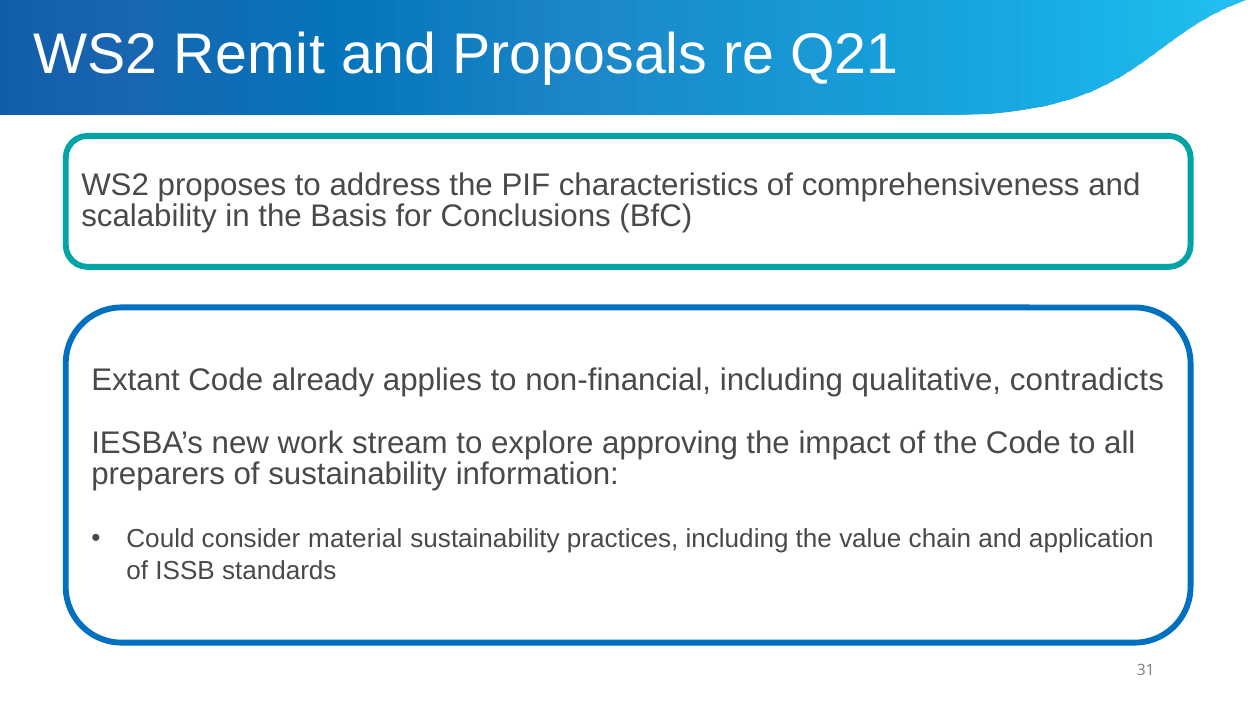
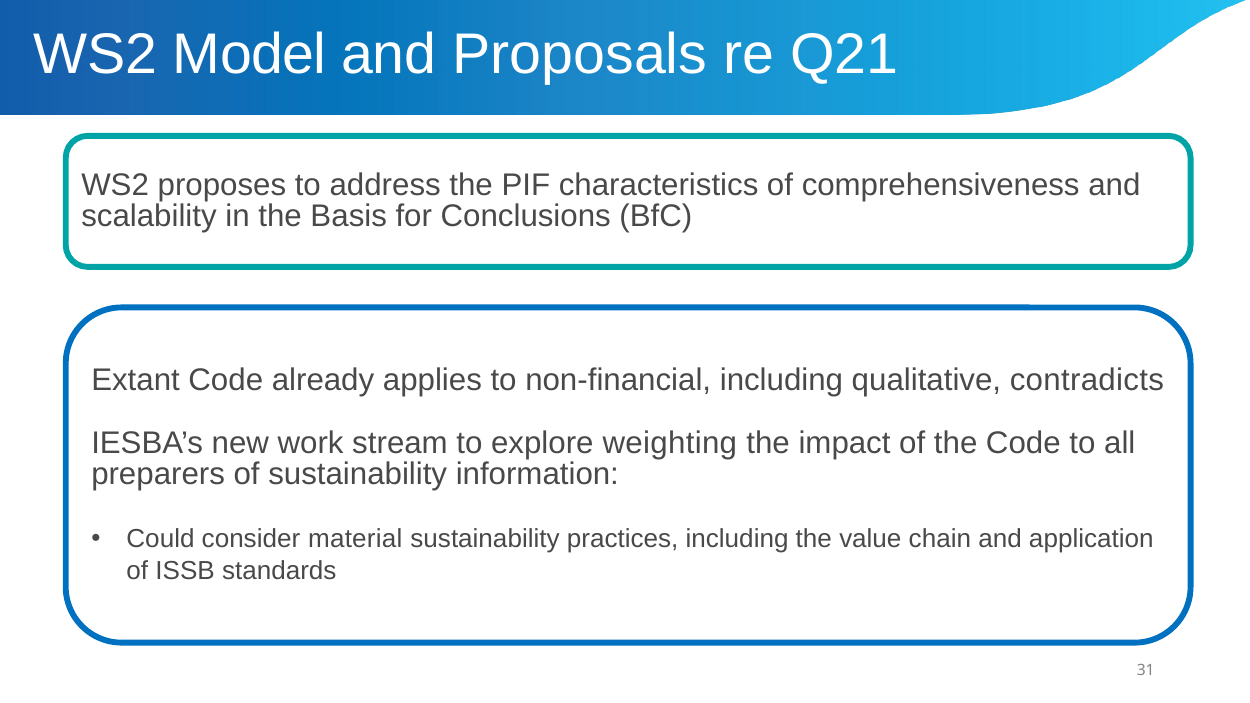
Remit: Remit -> Model (250, 55)
approving: approving -> weighting (670, 443)
